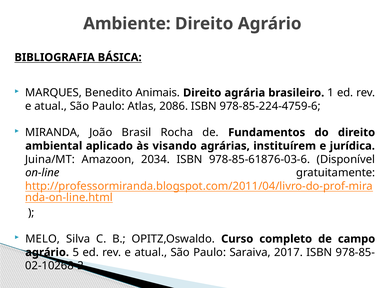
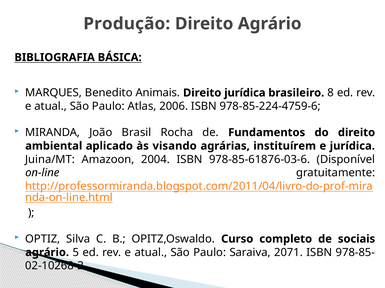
Ambiente: Ambiente -> Produção (127, 24)
Direito agrária: agrária -> jurídica (245, 93)
1: 1 -> 8 (331, 93)
2086: 2086 -> 2006 (174, 107)
2034: 2034 -> 2004 (155, 160)
MELO: MELO -> OPTIZ (43, 240)
campo: campo -> sociais (357, 240)
2017: 2017 -> 2071 (288, 253)
